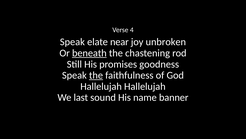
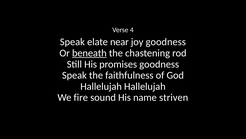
joy unbroken: unbroken -> goodness (166, 42)
the underline: present -> none (96, 75)
last: last -> fire (81, 97)
banner: banner -> striven (174, 97)
